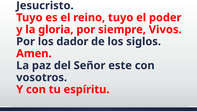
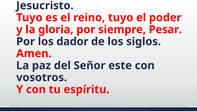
Vivos: Vivos -> Pesar (165, 30)
